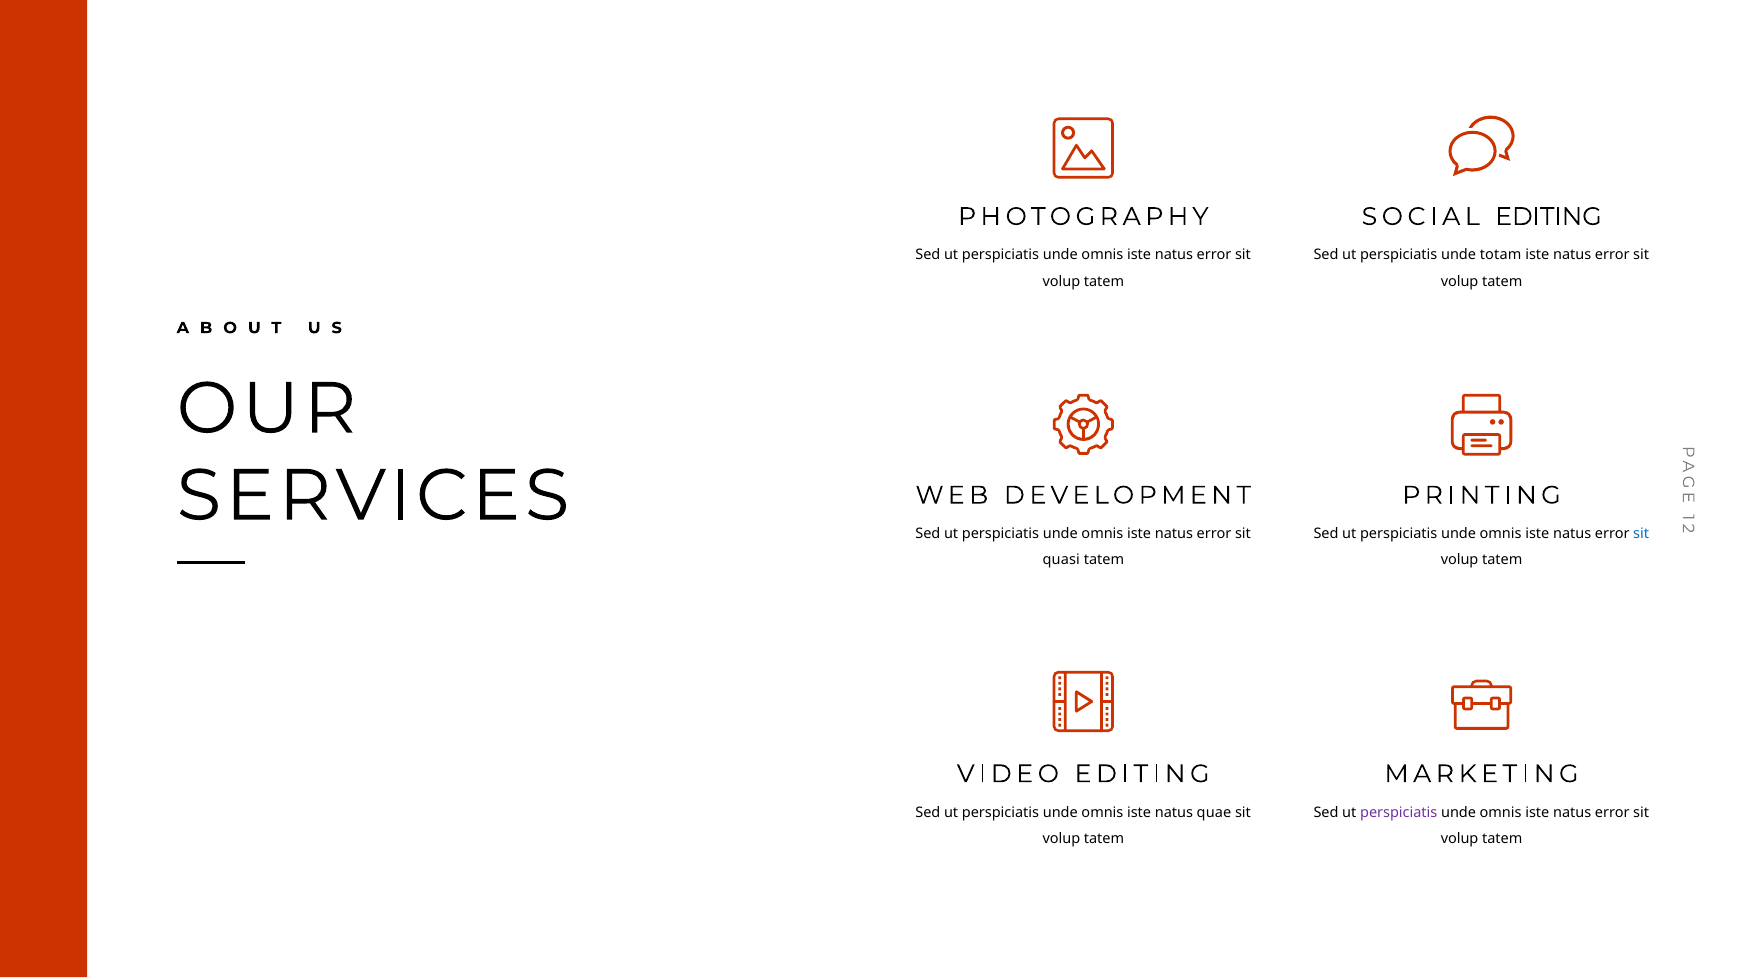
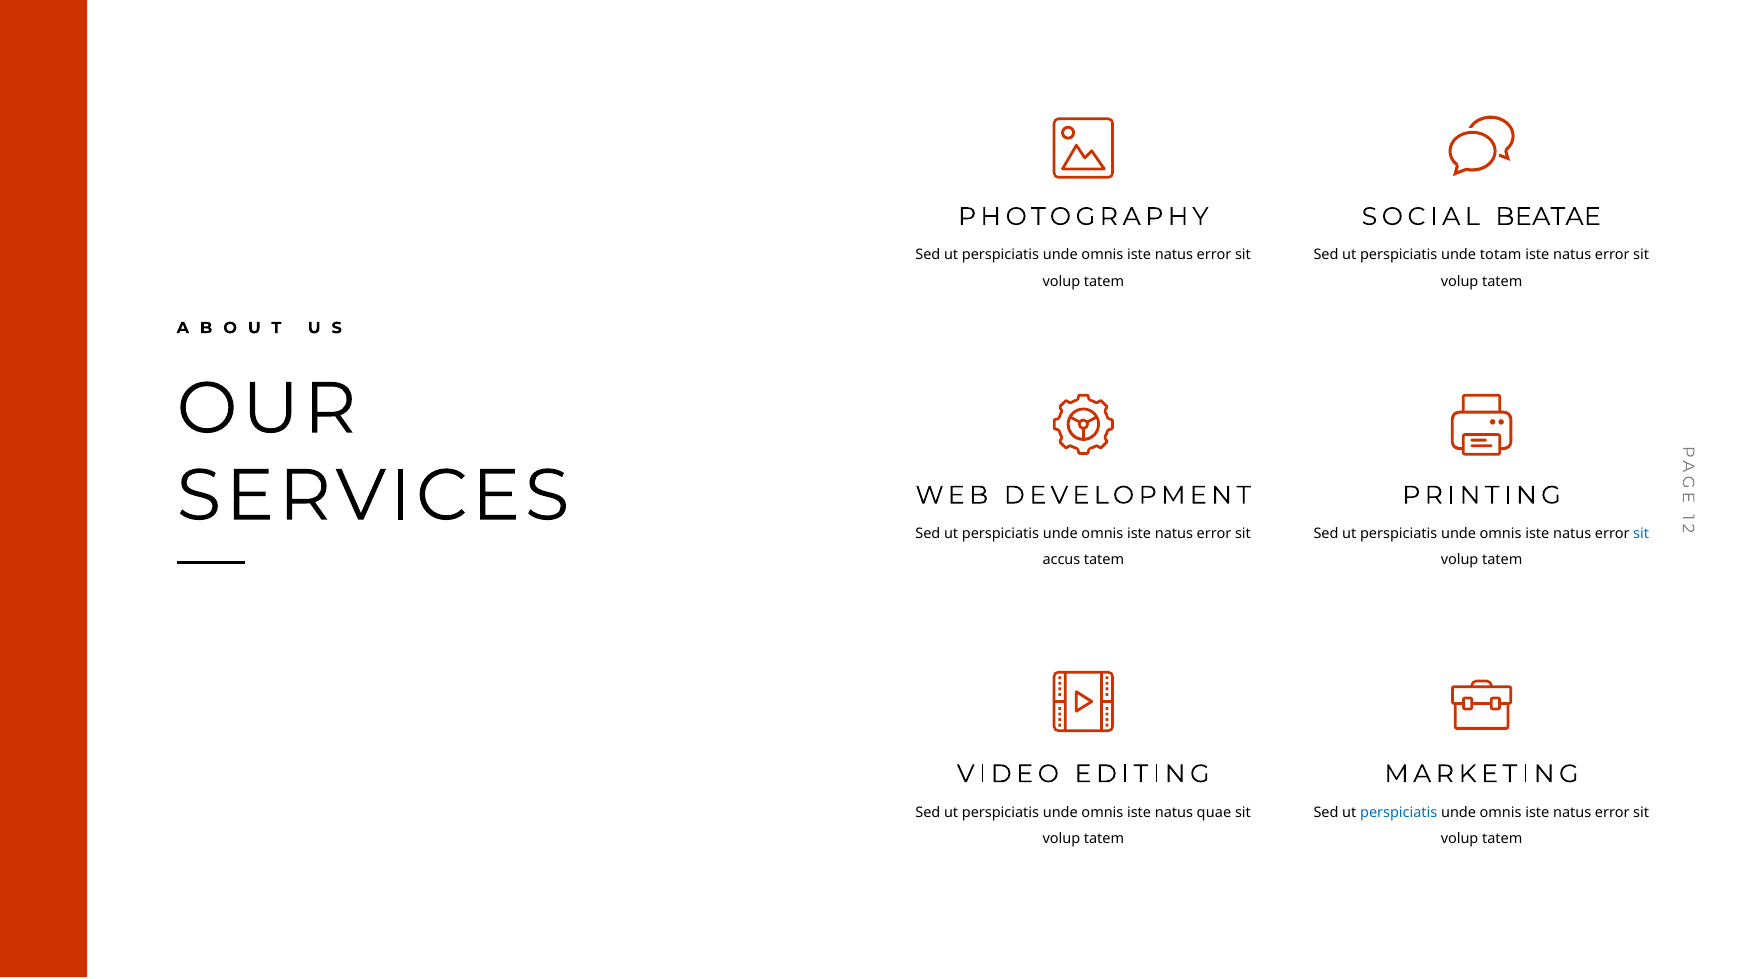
SOCIAL EDITING: EDITING -> BEATAE (1548, 217)
quasi: quasi -> accus (1061, 560)
perspiciatis colour: purple -> blue (1399, 813)
